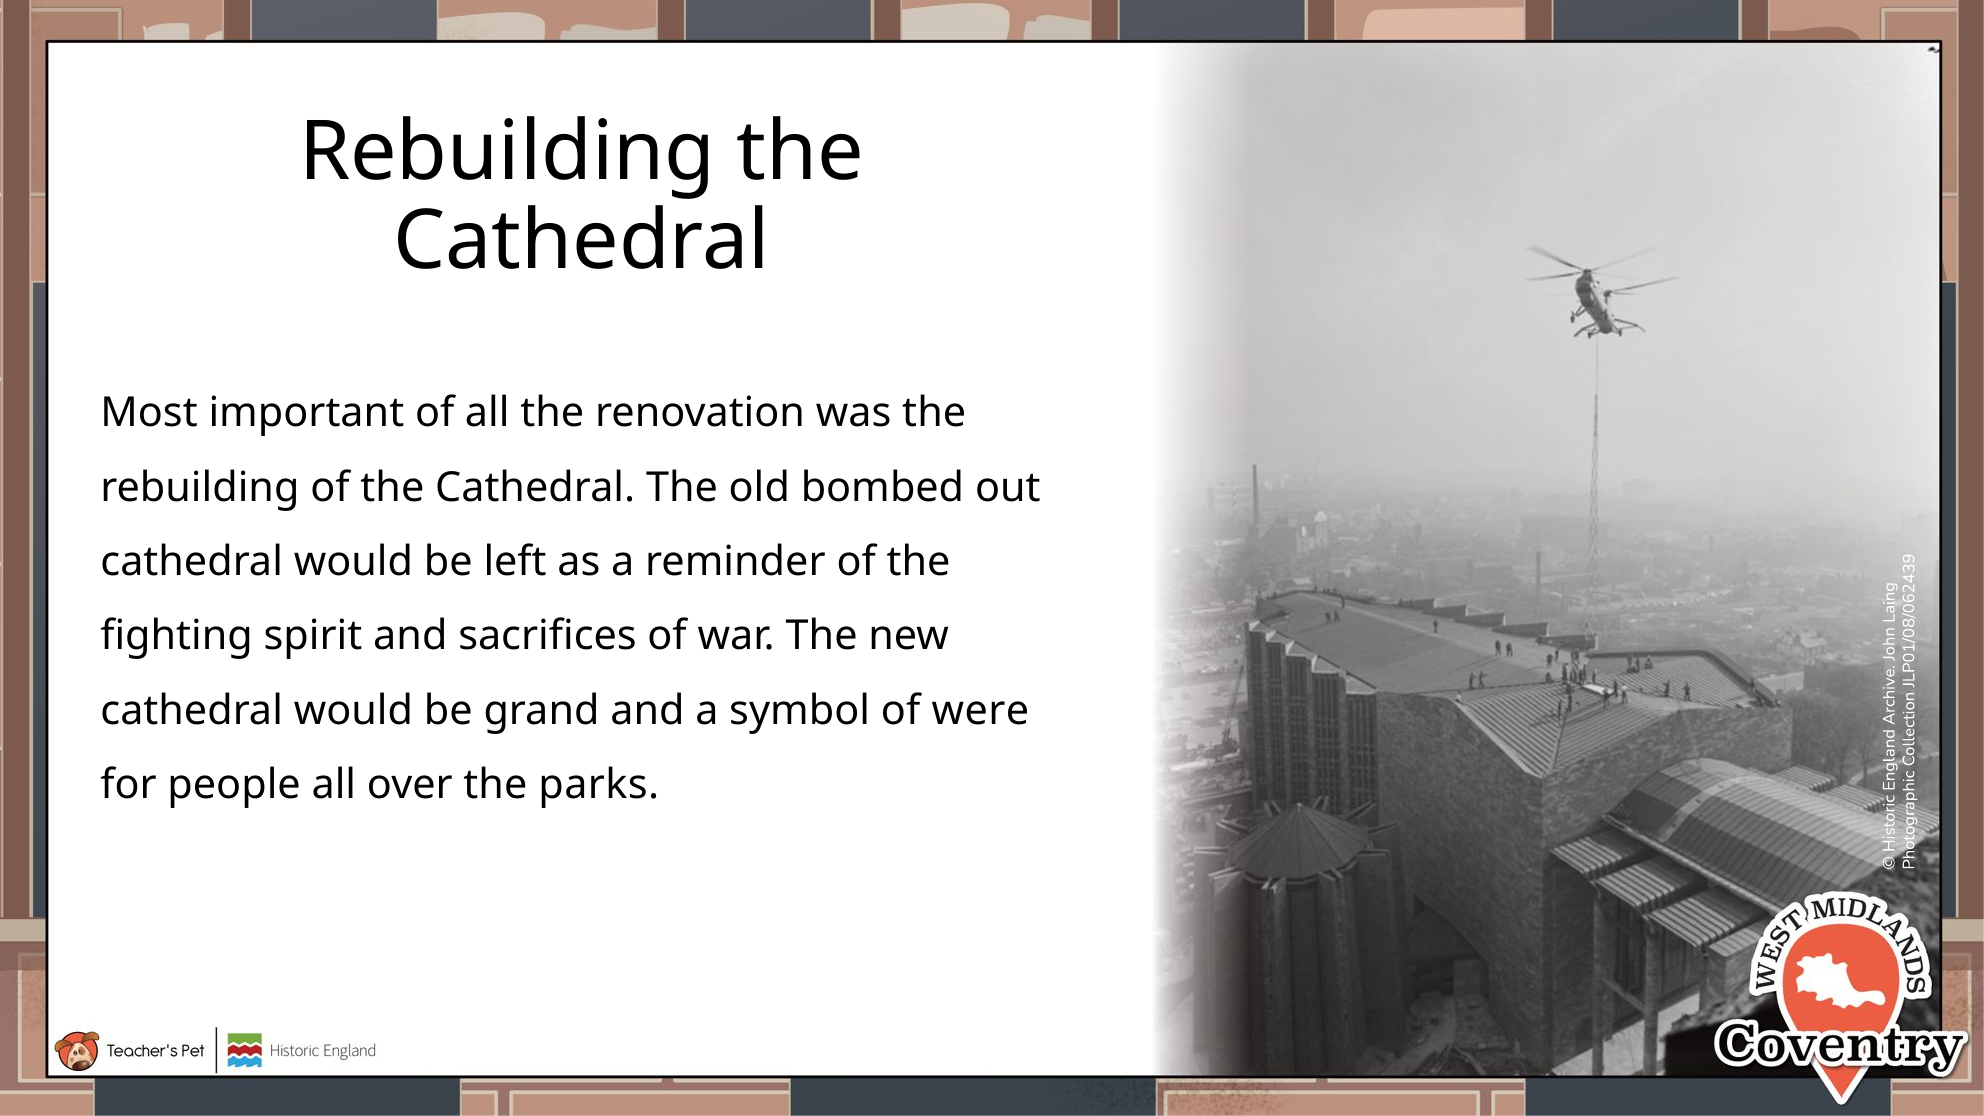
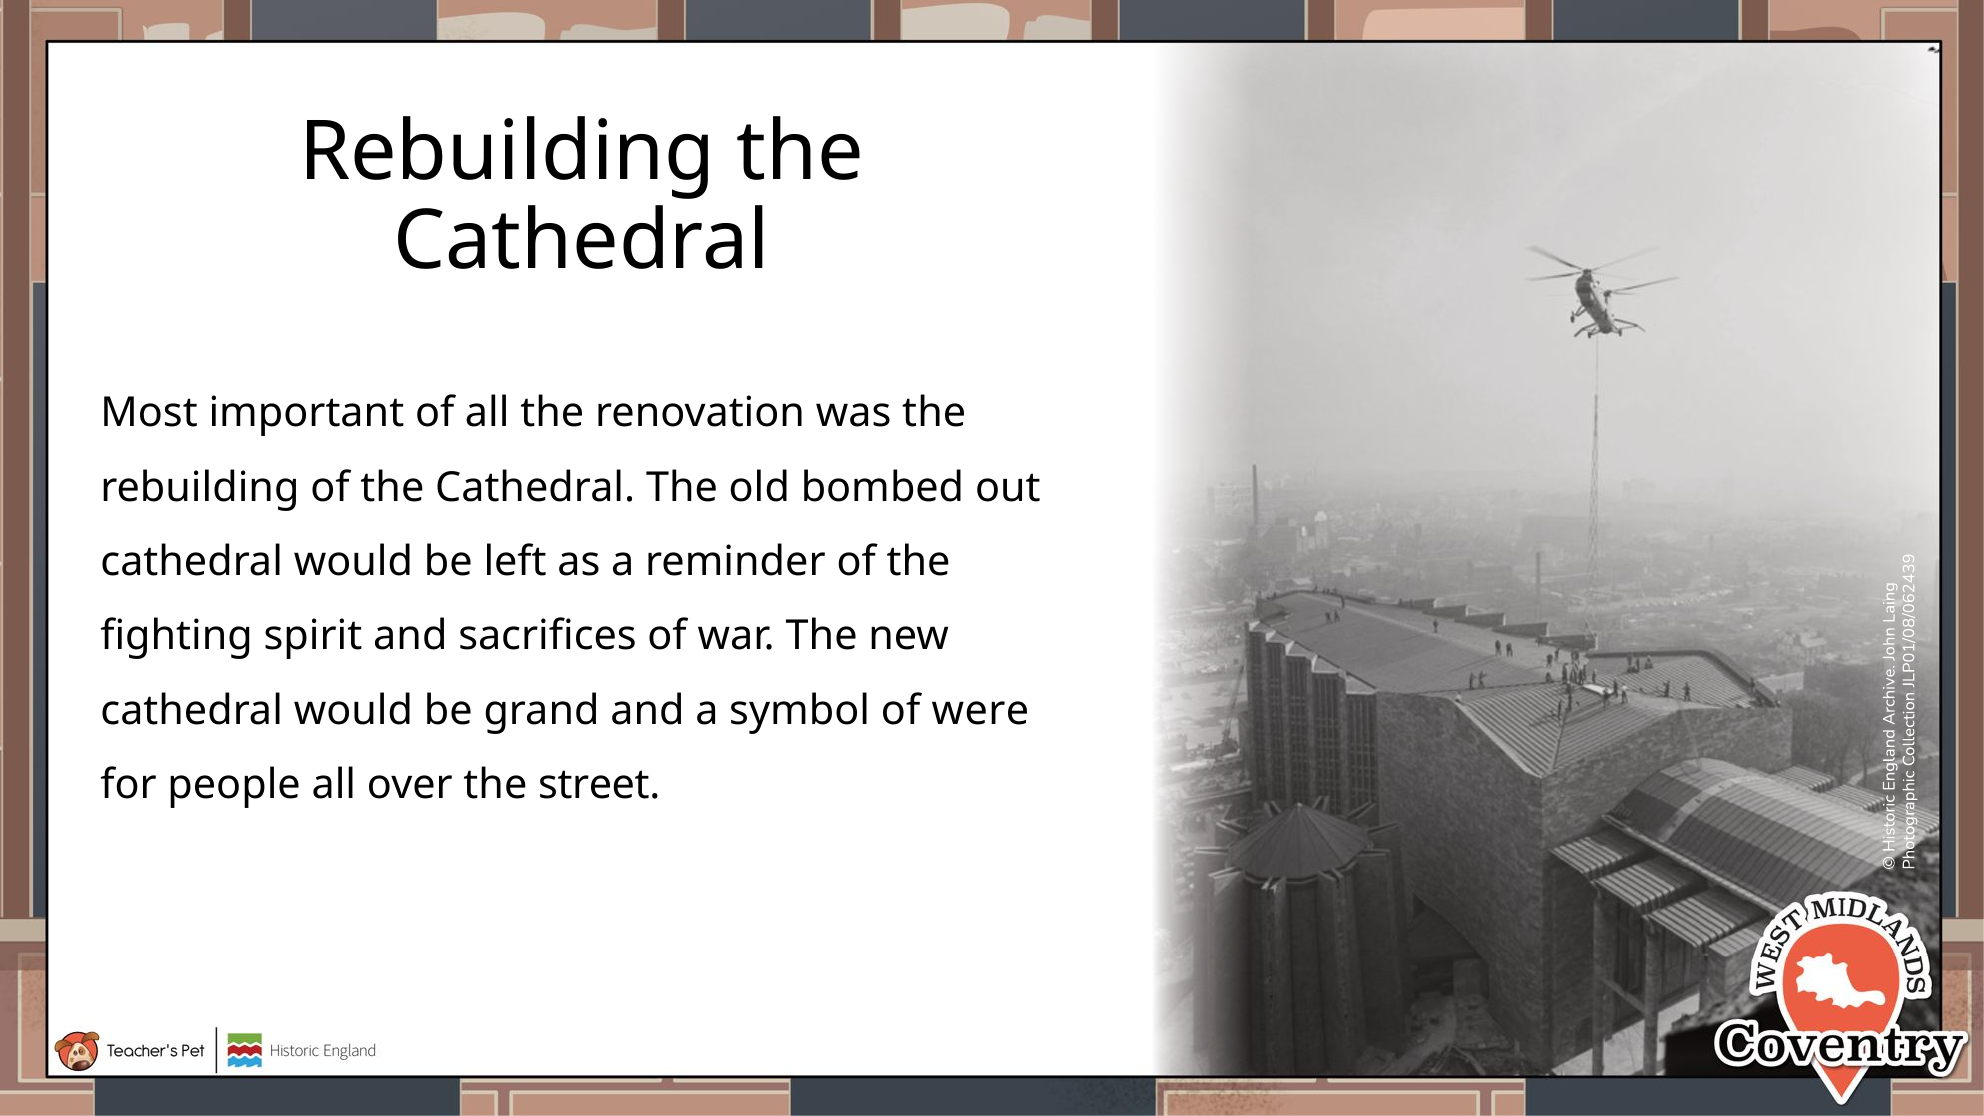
parks: parks -> street (599, 785)
